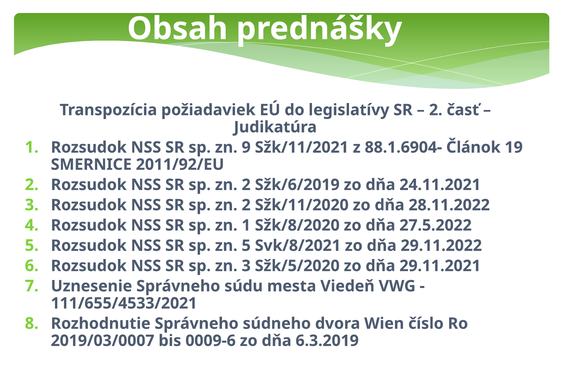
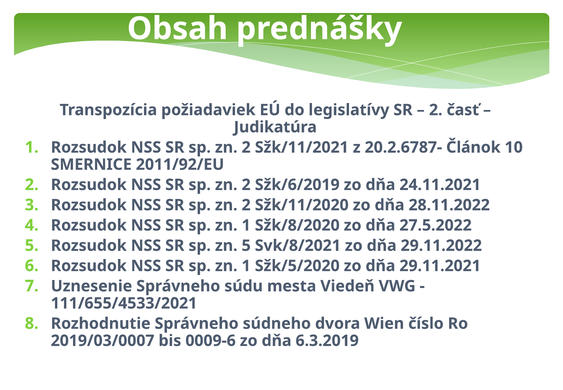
9: 9 -> 2 (246, 147)
88.1.6904-: 88.1.6904- -> 20.2.6787- (403, 147)
19: 19 -> 10 (514, 147)
3: 3 -> 1 (246, 266)
